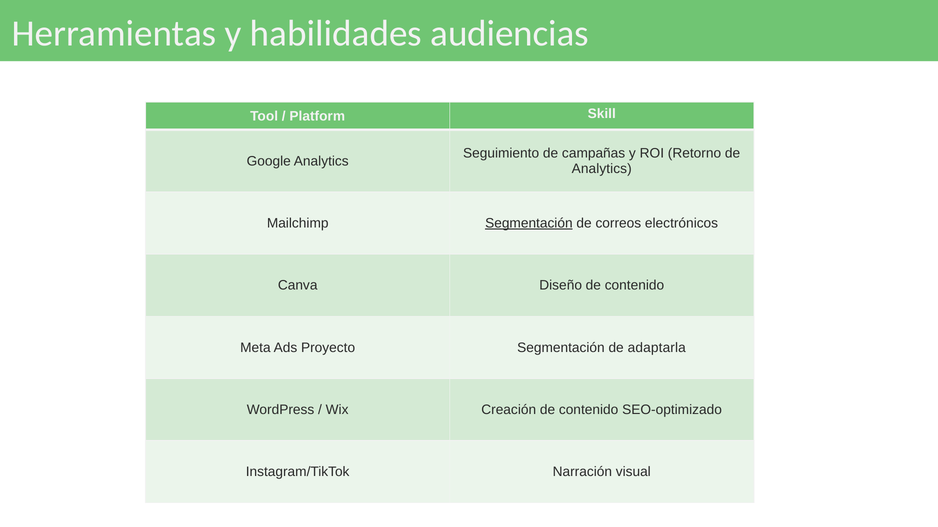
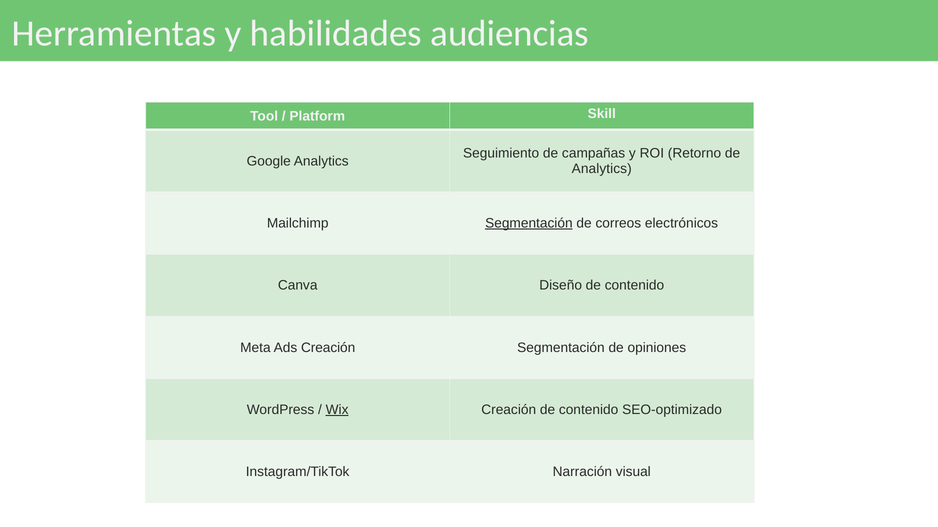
Ads Proyecto: Proyecto -> Creación (328, 348)
adaptarla: adaptarla -> opiniones (657, 348)
Wix underline: none -> present (337, 410)
